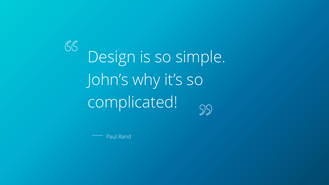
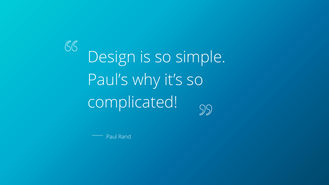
John’s: John’s -> Paul’s (108, 80)
